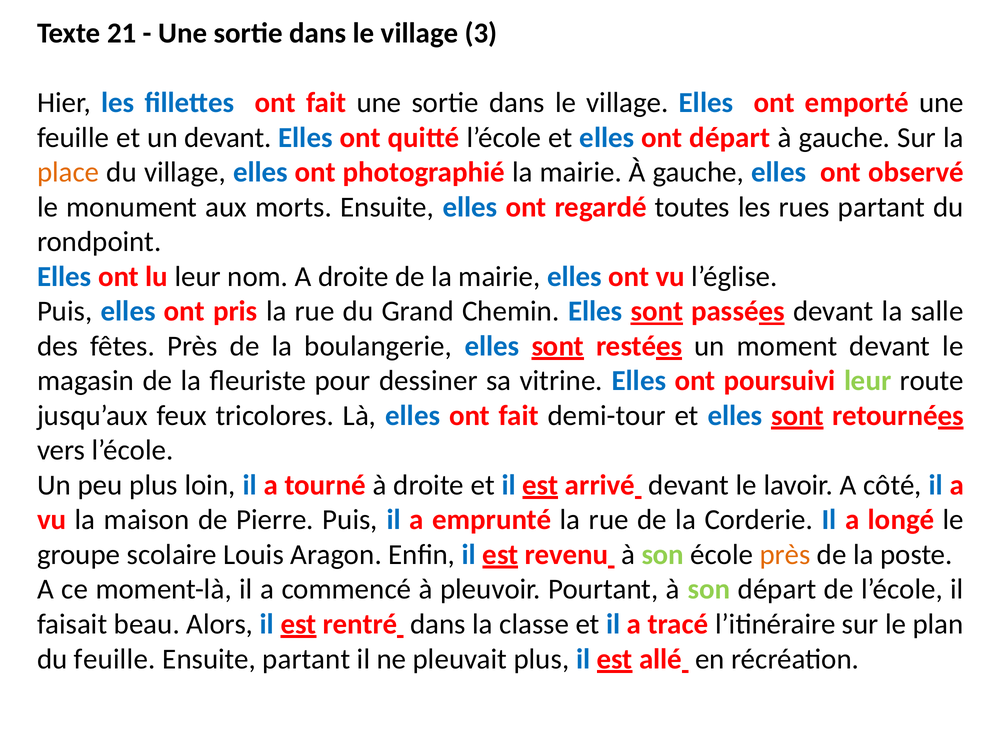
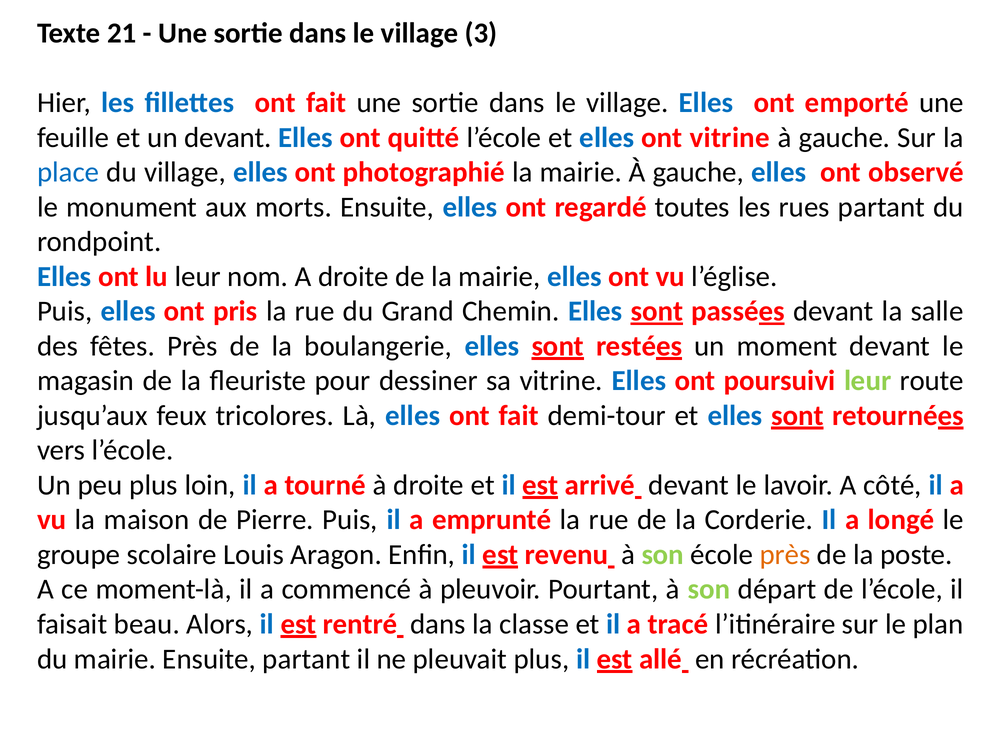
ont départ: départ -> vitrine (730, 137)
place colour: orange -> blue (68, 172)
du feuille: feuille -> mairie (115, 659)
